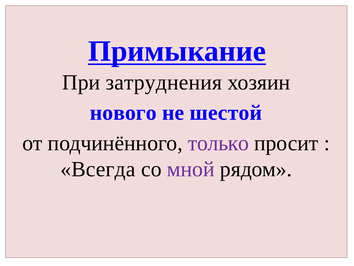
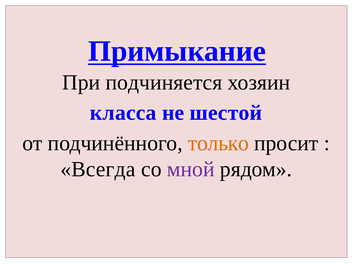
затруднения: затруднения -> подчиняется (164, 82)
нового: нового -> класса (123, 113)
только colour: purple -> orange (218, 143)
